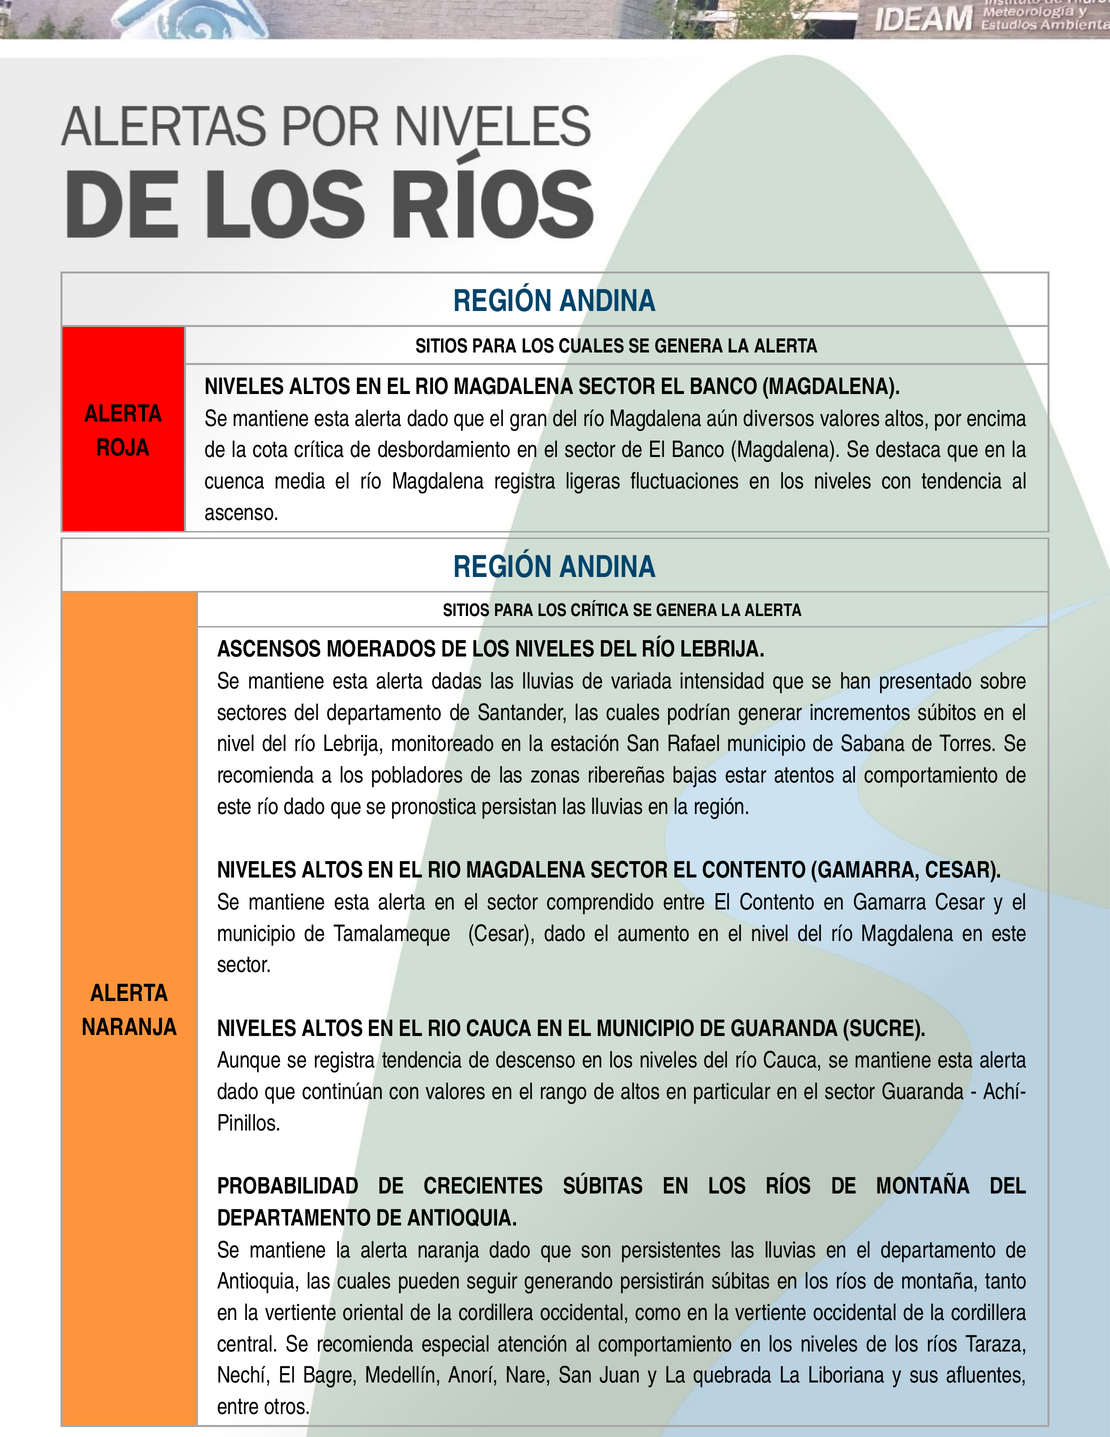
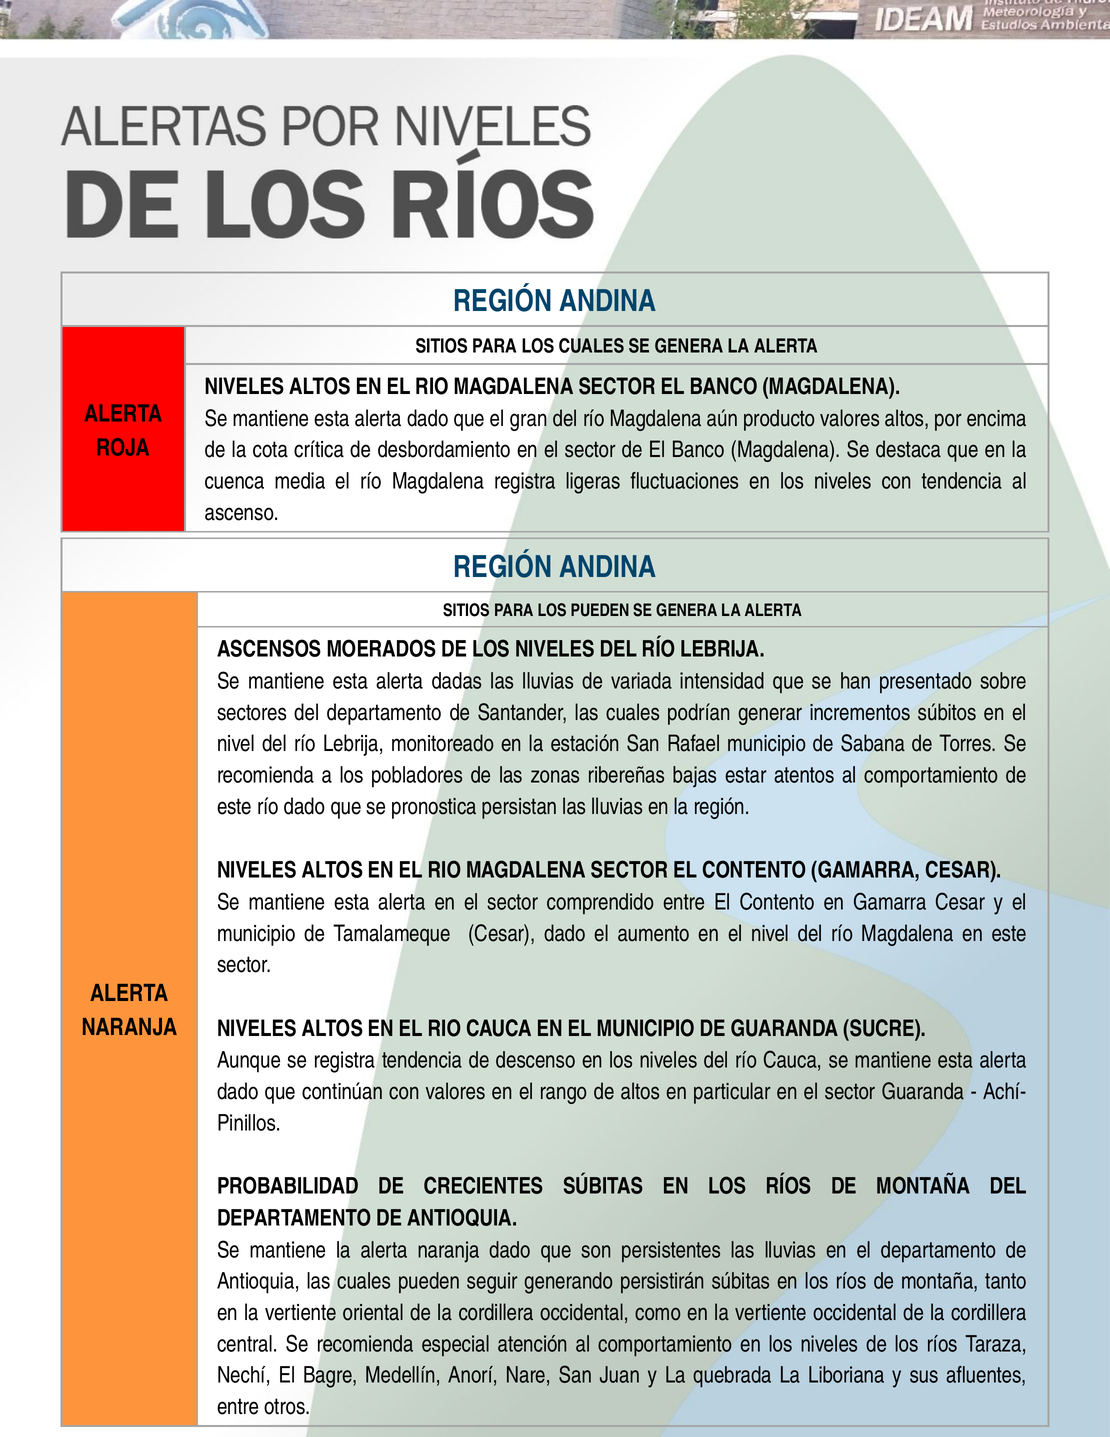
diversos: diversos -> producto (779, 419)
LOS CRÍTICA: CRÍTICA -> PUEDEN (600, 610)
